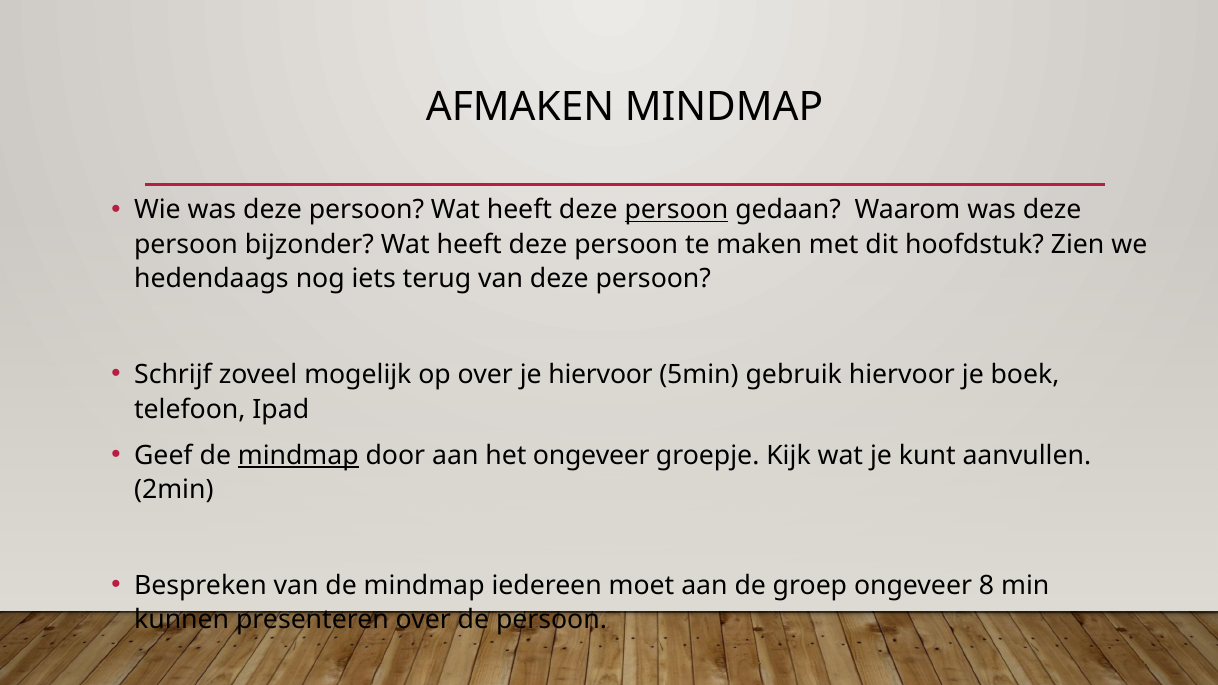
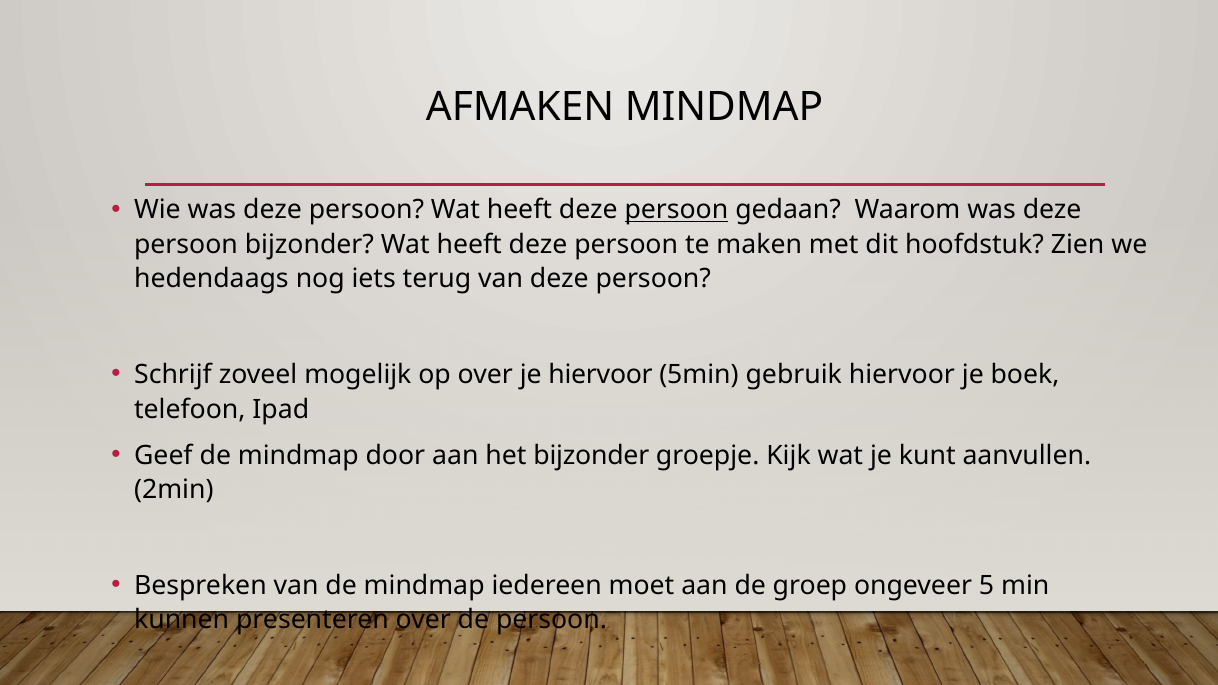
mindmap underline: present -> none (298, 455)
het ongeveer: ongeveer -> bijzonder (591, 455)
8: 8 -> 5 (986, 586)
